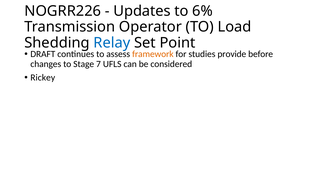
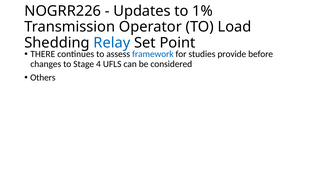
6%: 6% -> 1% (203, 11)
DRAFT: DRAFT -> THERE (43, 54)
framework colour: orange -> blue (153, 54)
7: 7 -> 4 (98, 64)
Rickey: Rickey -> Others (43, 78)
